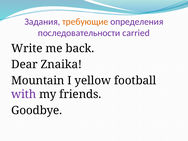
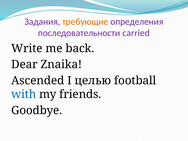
Mountain: Mountain -> Ascended (38, 81)
yellow: yellow -> целью (93, 81)
with colour: purple -> blue (24, 94)
